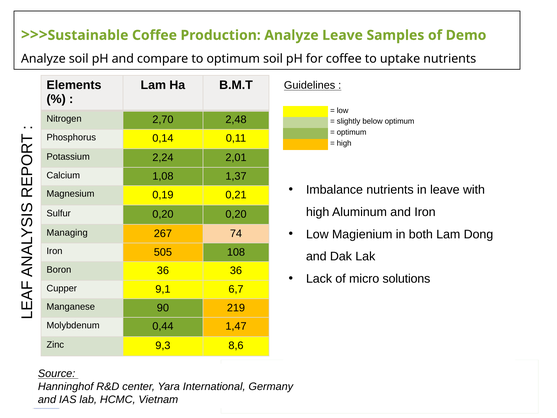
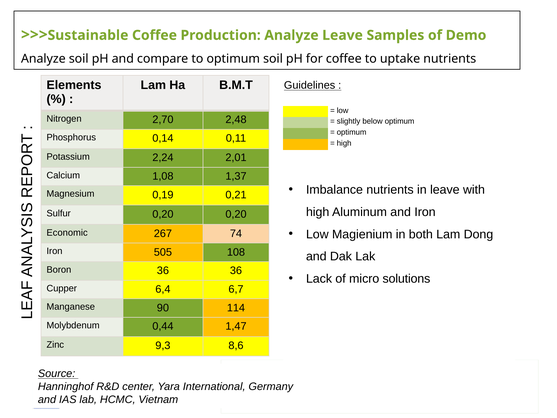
Managing: Managing -> Economic (67, 233)
9,1: 9,1 -> 6,4 (163, 289)
219: 219 -> 114 (236, 308)
